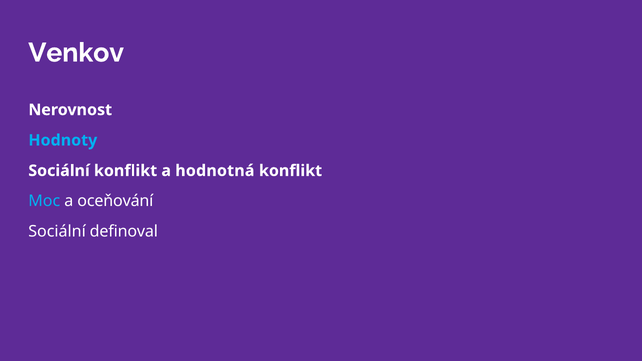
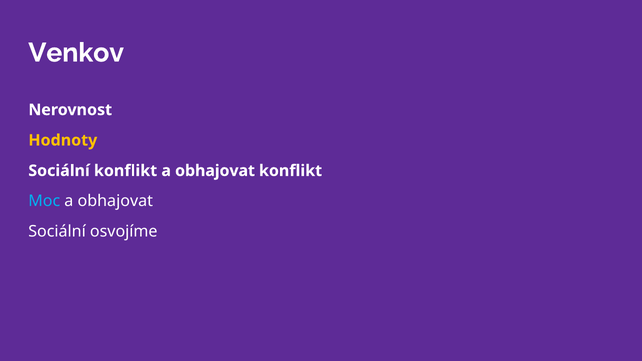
Hodnoty colour: light blue -> yellow (63, 140)
hodnotná: hodnotná -> obhajovat (215, 171)
oceňování: oceňování -> obhajovat (115, 201)
definoval: definoval -> osvojíme (124, 232)
